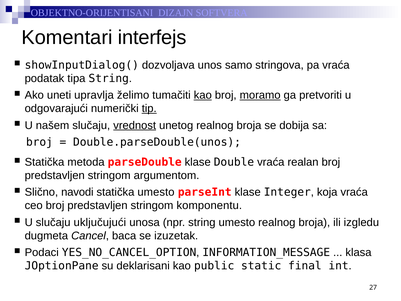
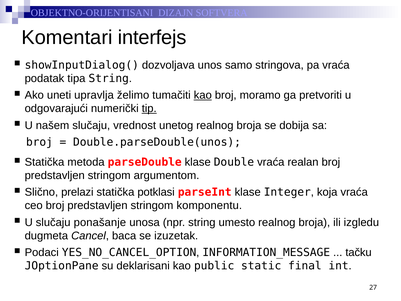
moramo underline: present -> none (260, 95)
vrednost underline: present -> none (135, 125)
navodi: navodi -> prelazi (77, 192)
statička umesto: umesto -> potklasi (156, 192)
uključujući: uključujući -> ponašanje (100, 222)
klasa: klasa -> tačku (359, 252)
